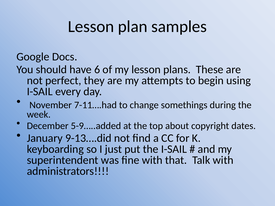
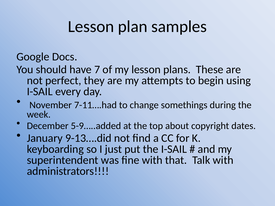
6: 6 -> 7 (97, 70)
